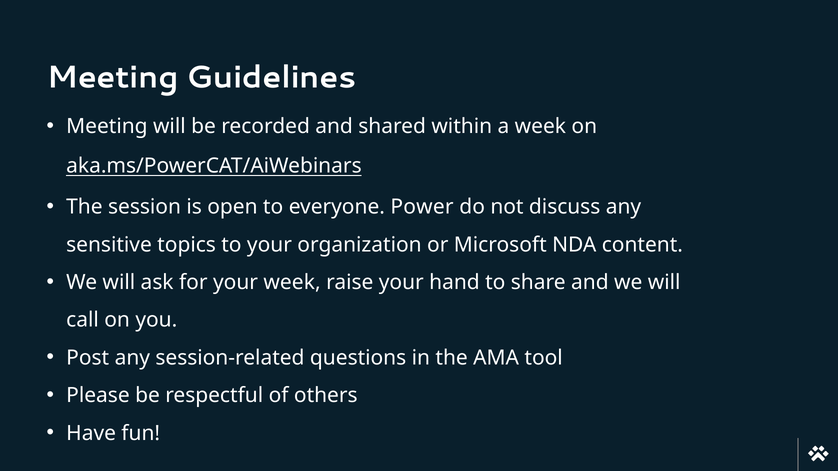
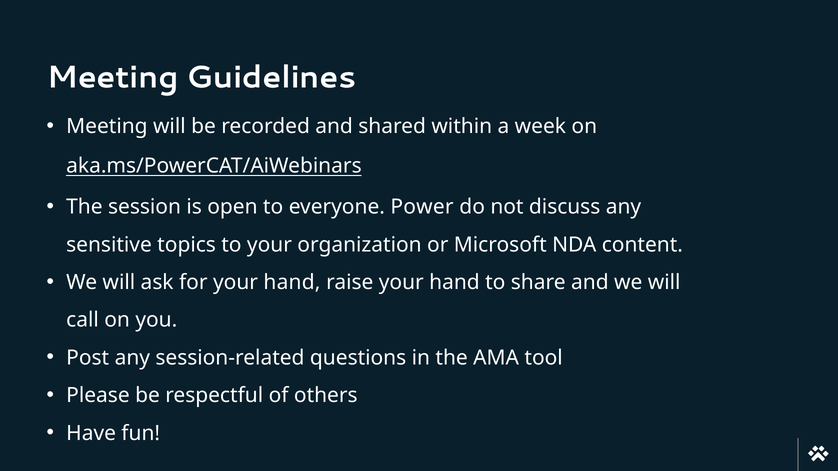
for your week: week -> hand (292, 283)
